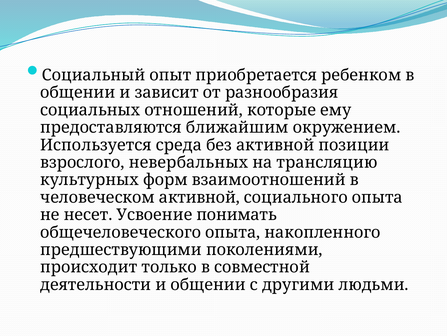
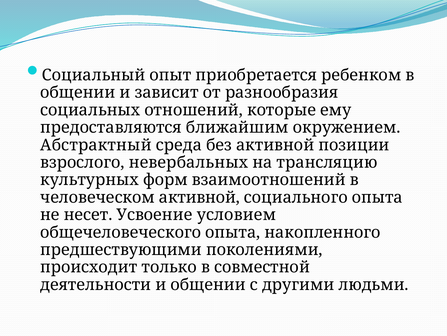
Используется: Используется -> Абстрактный (96, 145)
понимать: понимать -> условием (236, 214)
